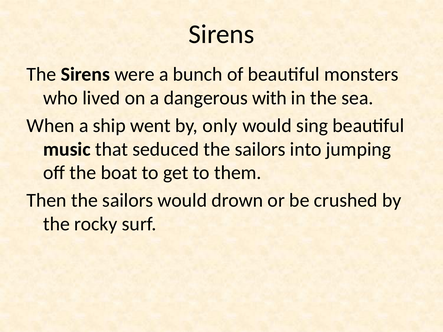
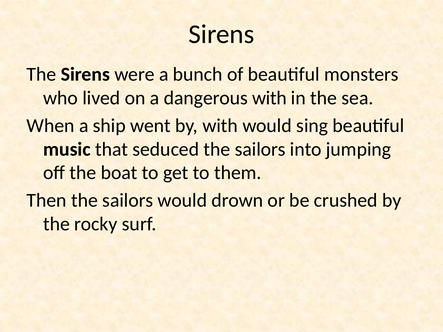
by only: only -> with (220, 126)
